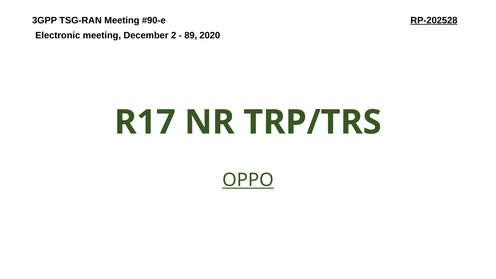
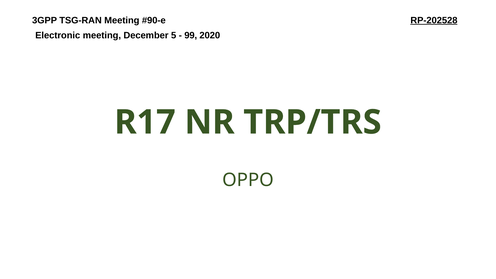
2: 2 -> 5 (174, 35)
89: 89 -> 99 (191, 35)
OPPO underline: present -> none (248, 180)
